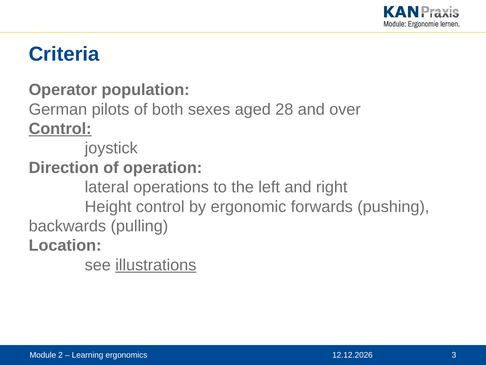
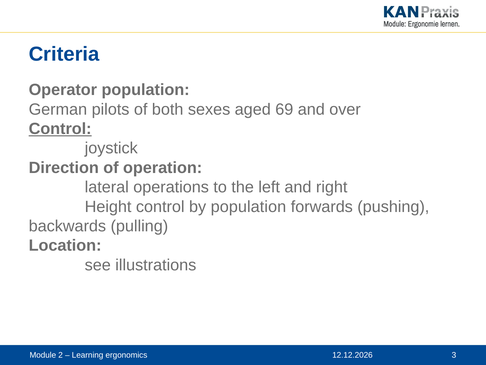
28: 28 -> 69 (284, 109)
by ergonomic: ergonomic -> population (248, 206)
illustrations underline: present -> none (156, 265)
